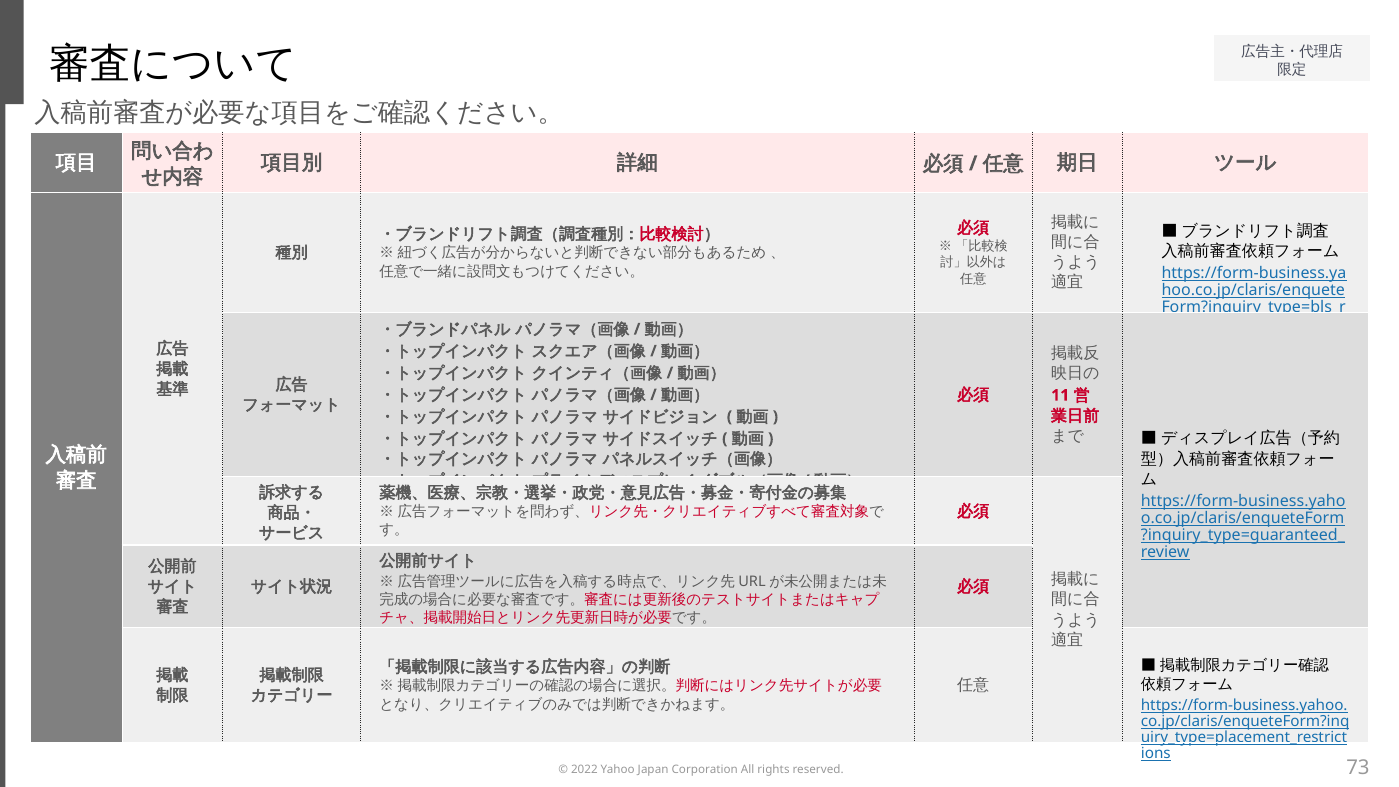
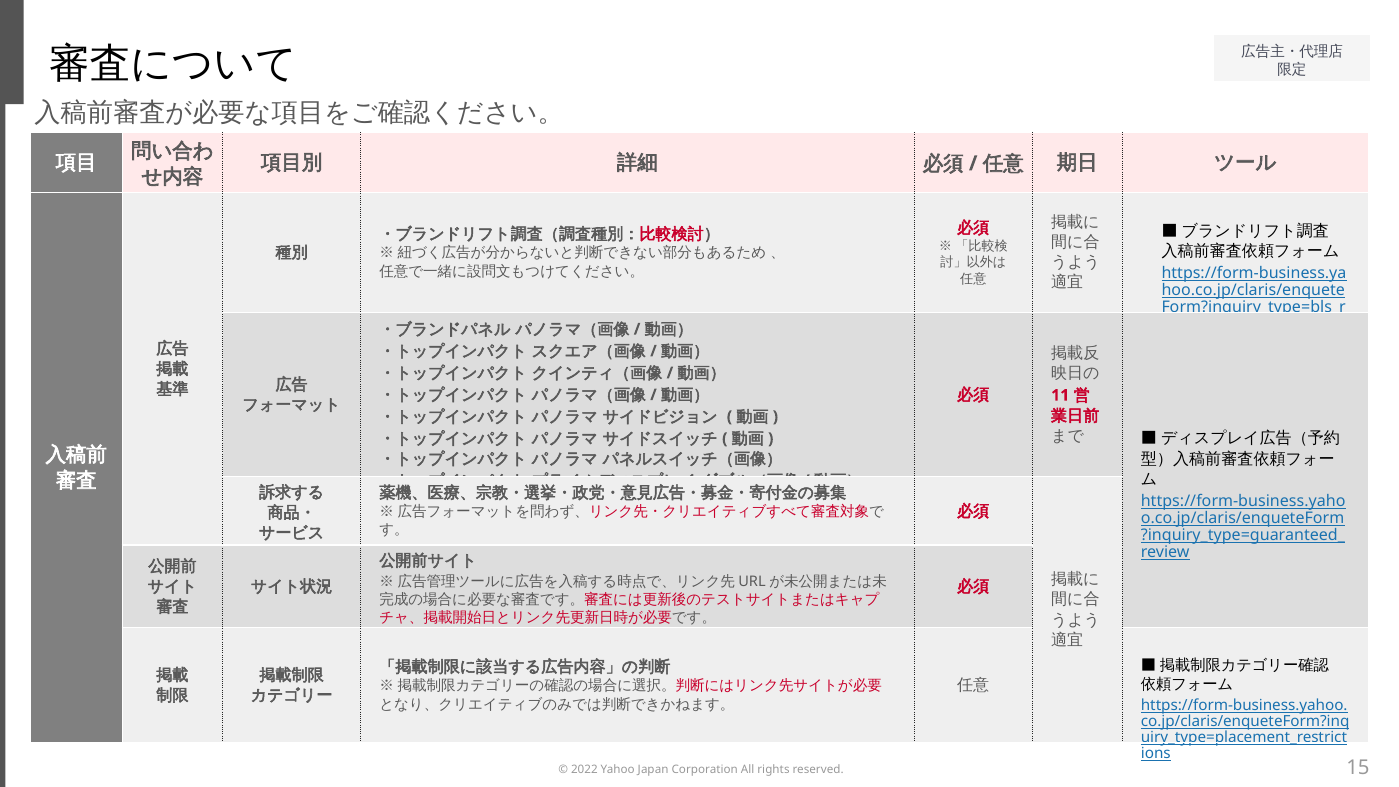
73: 73 -> 15 (1358, 768)
